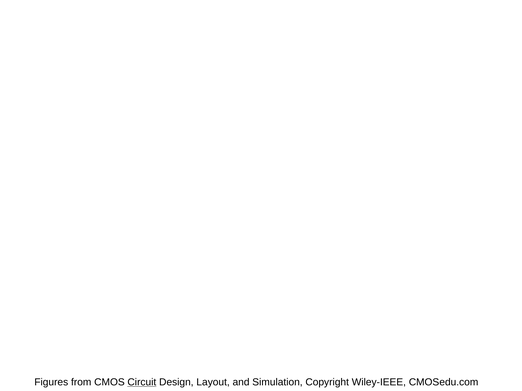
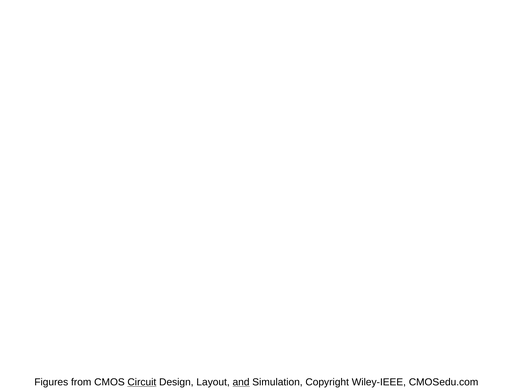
and underline: none -> present (241, 383)
